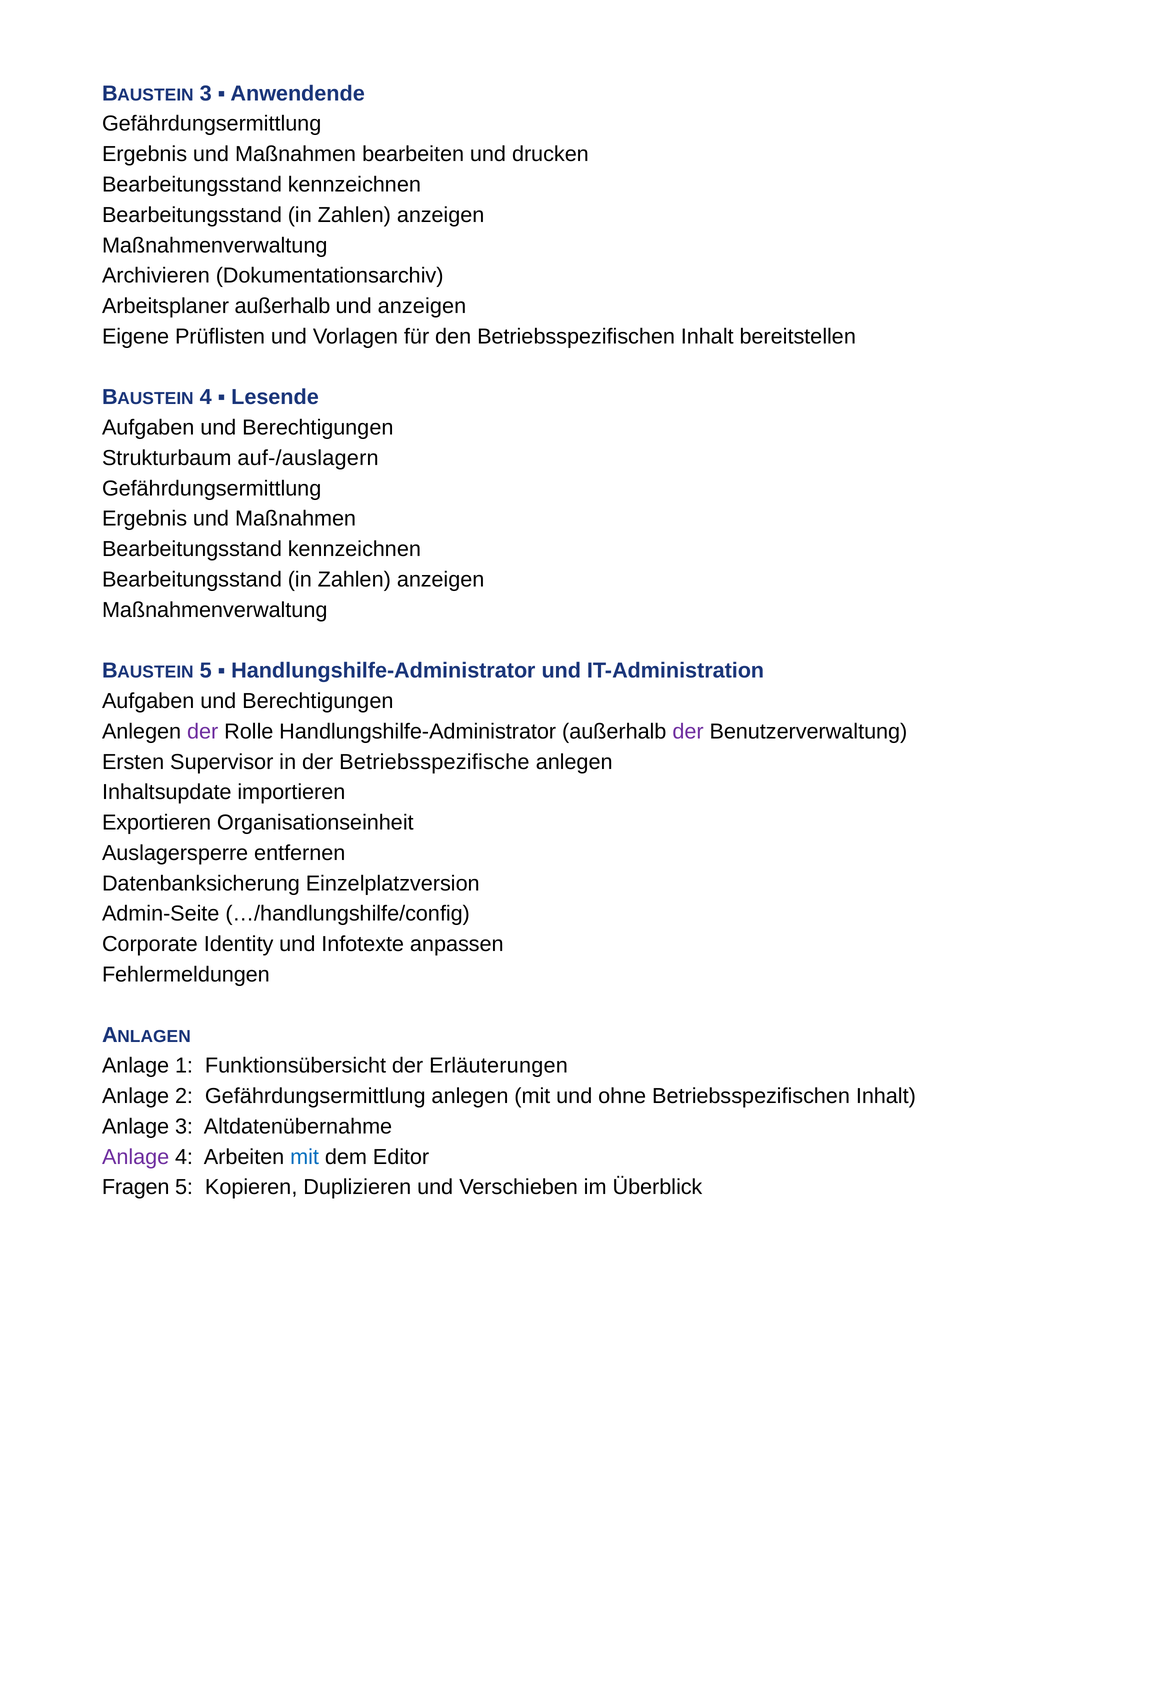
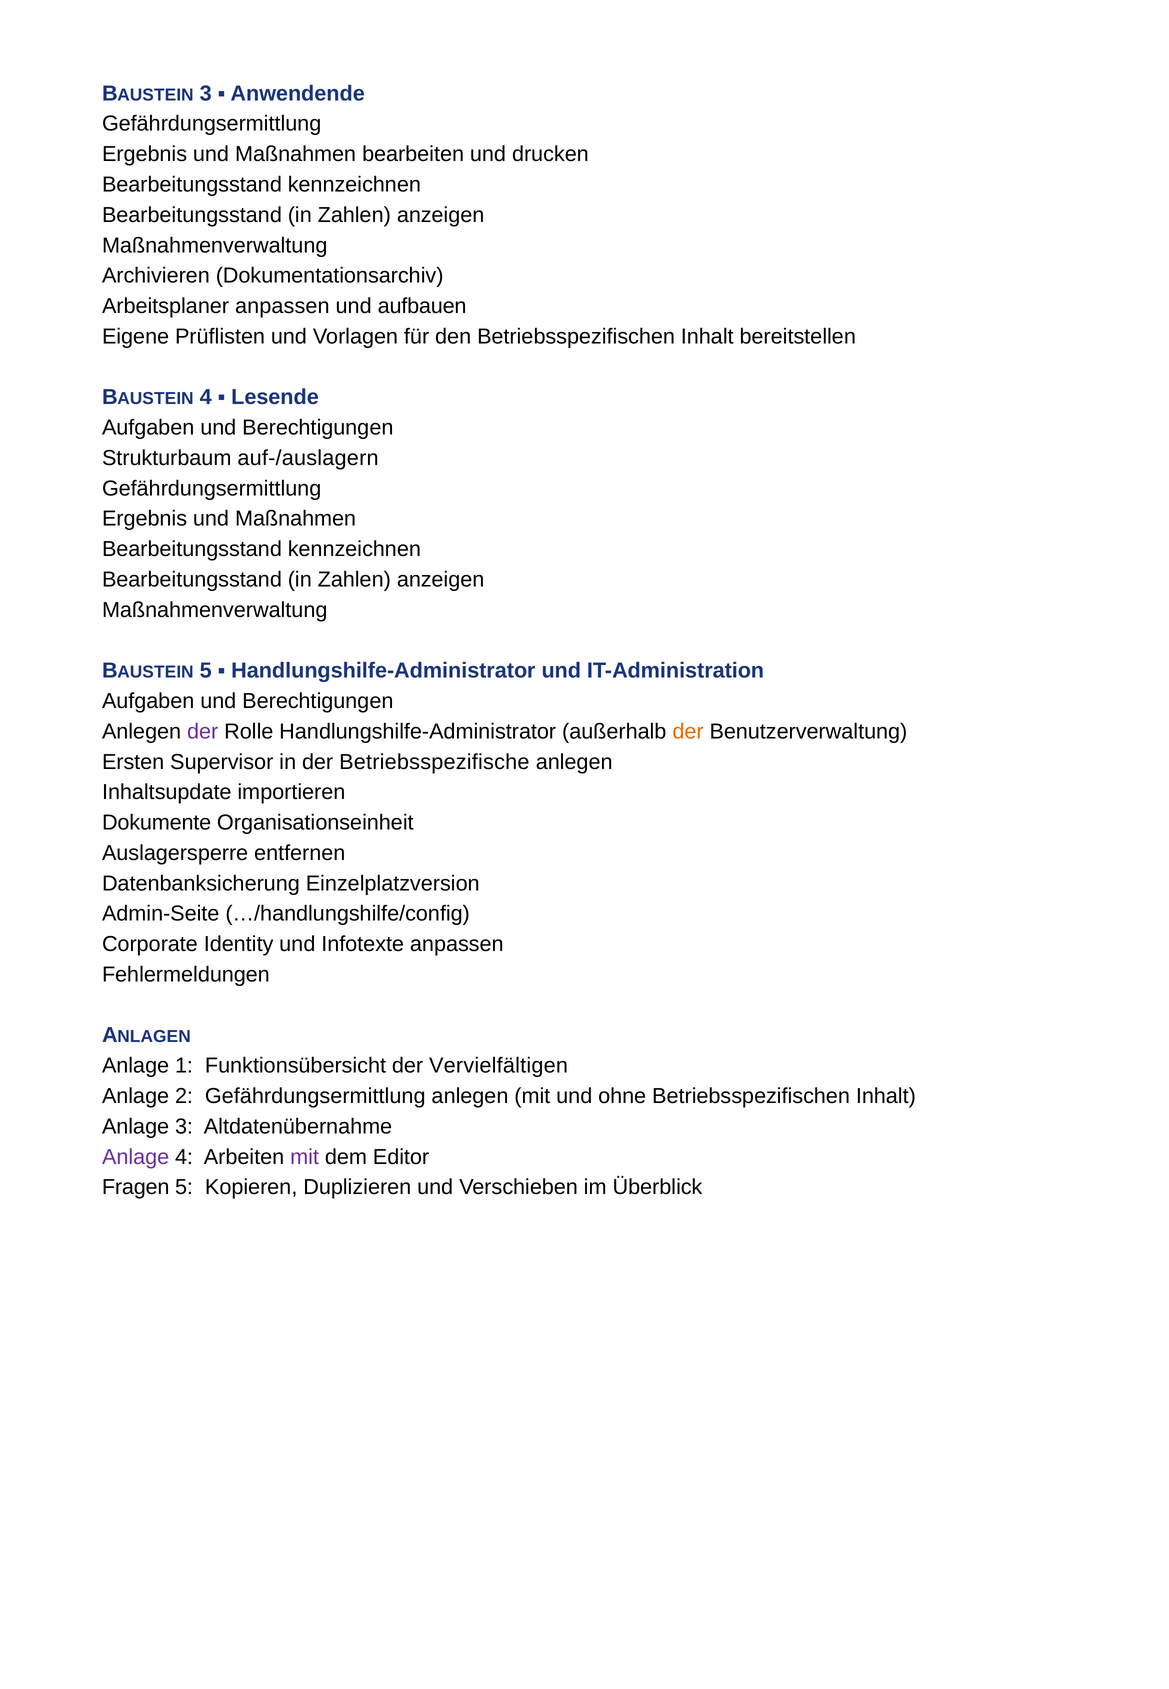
Arbeitsplaner außerhalb: außerhalb -> anpassen (282, 306)
und anzeigen: anzeigen -> aufbauen (422, 306)
der colour: purple -> orange (688, 731)
Exportieren: Exportieren -> Dokumente (157, 822)
Erläuterungen: Erläuterungen -> Vervielfältigen (499, 1065)
mit colour: blue -> purple (305, 1157)
